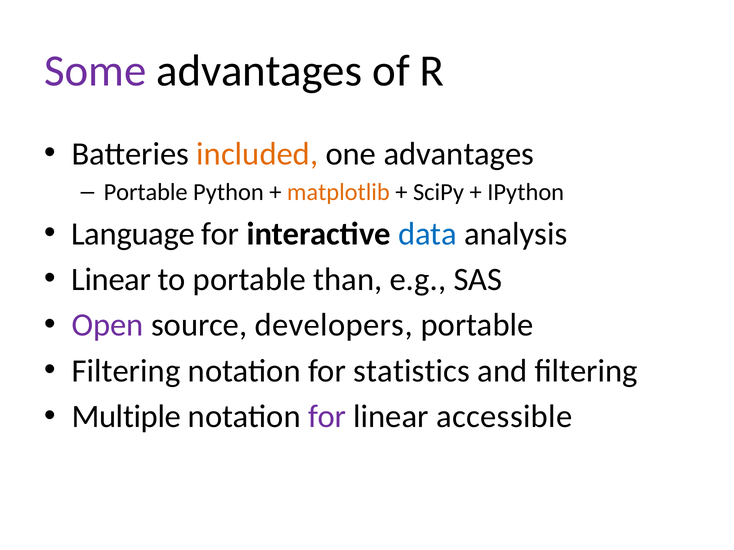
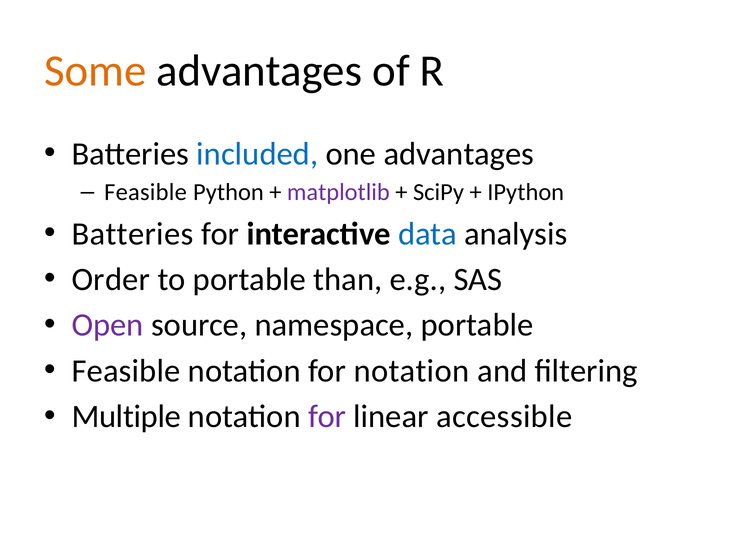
Some colour: purple -> orange (95, 71)
included colour: orange -> blue (257, 154)
Portable: Portable -> Feasible (145, 193)
matplotlib colour: orange -> purple (338, 193)
Language: Language -> Batteries (133, 234)
Linear: Linear -> Order (111, 280)
developers: developers -> namespace (334, 325)
Filtering: Filtering -> Feasible (126, 371)
for statistics: statistics -> notation (412, 371)
